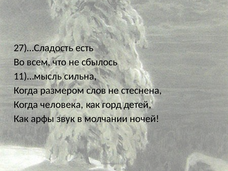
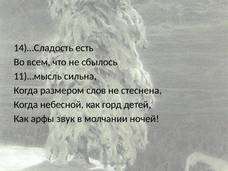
27)…Сладость: 27)…Сладость -> 14)…Сладость (43, 48)
человека: человека -> небесной (62, 105)
